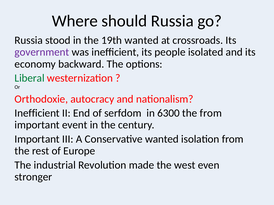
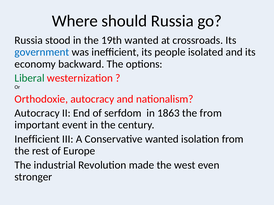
government colour: purple -> blue (42, 52)
Inefficient: Inefficient -> Autocracy (37, 113)
6300: 6300 -> 1863 (168, 113)
Important: Important -> Inefficient (37, 139)
